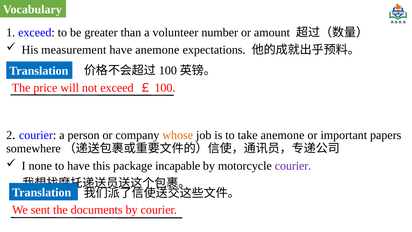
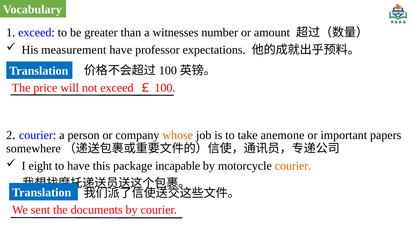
volunteer: volunteer -> witnesses (175, 32)
have anemone: anemone -> professor (157, 50)
none: none -> eight (40, 166)
courier colour: purple -> orange (293, 166)
